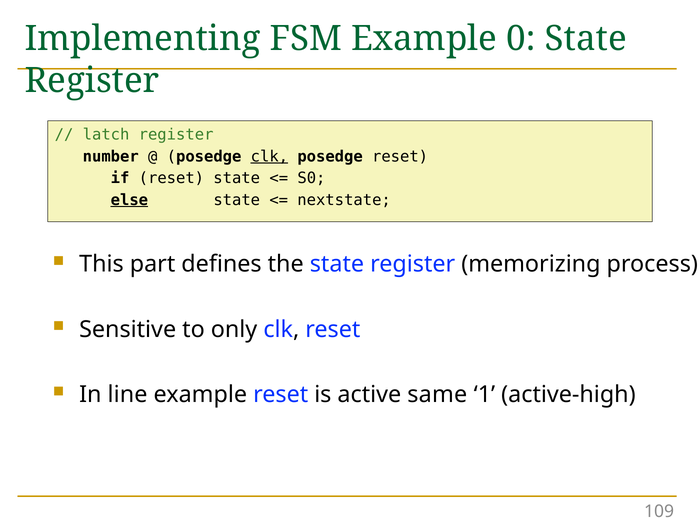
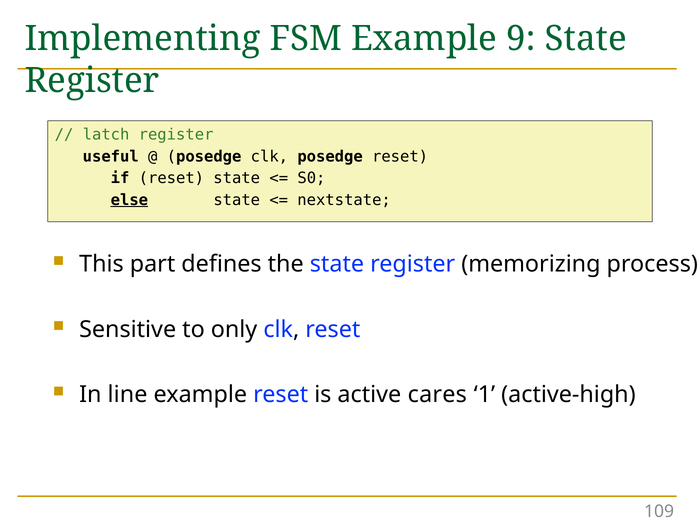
0: 0 -> 9 (521, 39)
number: number -> useful (111, 156)
clk underline: present -> none (269, 156)
same: same -> cares (437, 395)
